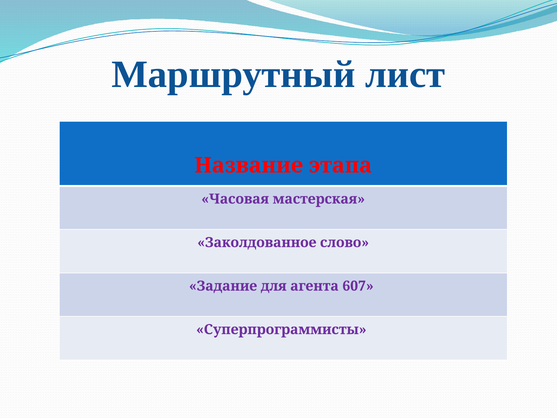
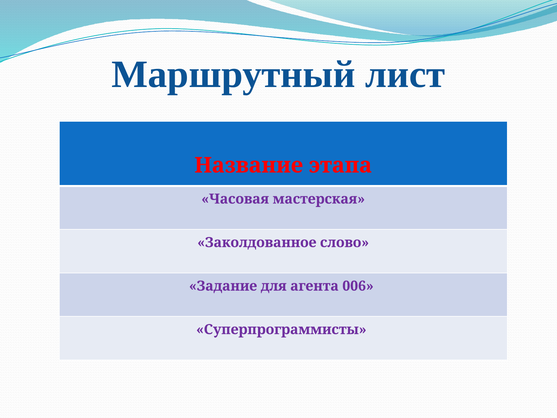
607: 607 -> 006 (358, 286)
